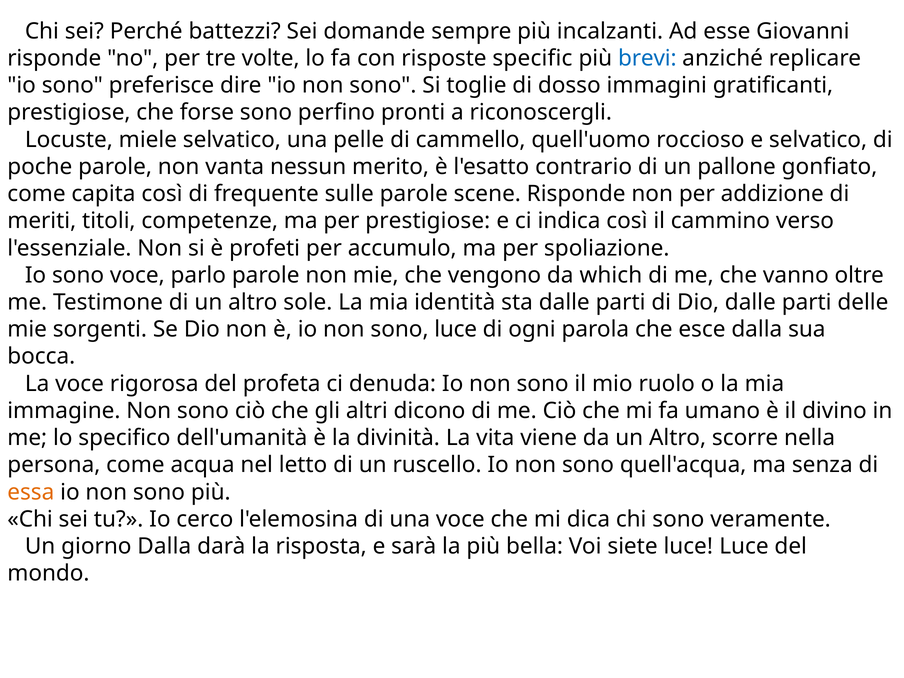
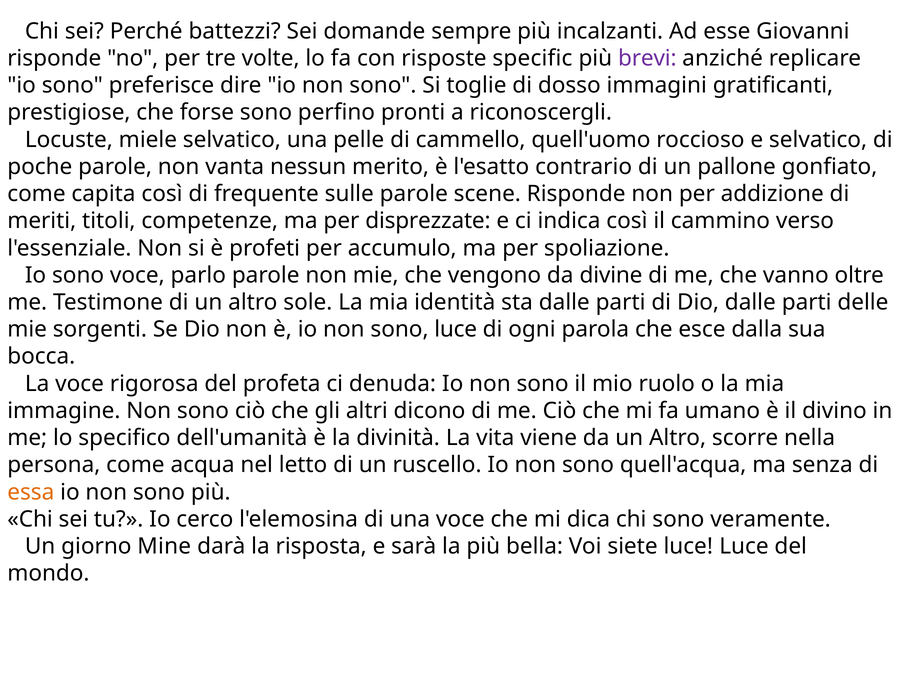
brevi colour: blue -> purple (647, 58)
per prestigiose: prestigiose -> disprezzate (428, 221)
which: which -> divine (611, 275)
giorno Dalla: Dalla -> Mine (164, 546)
